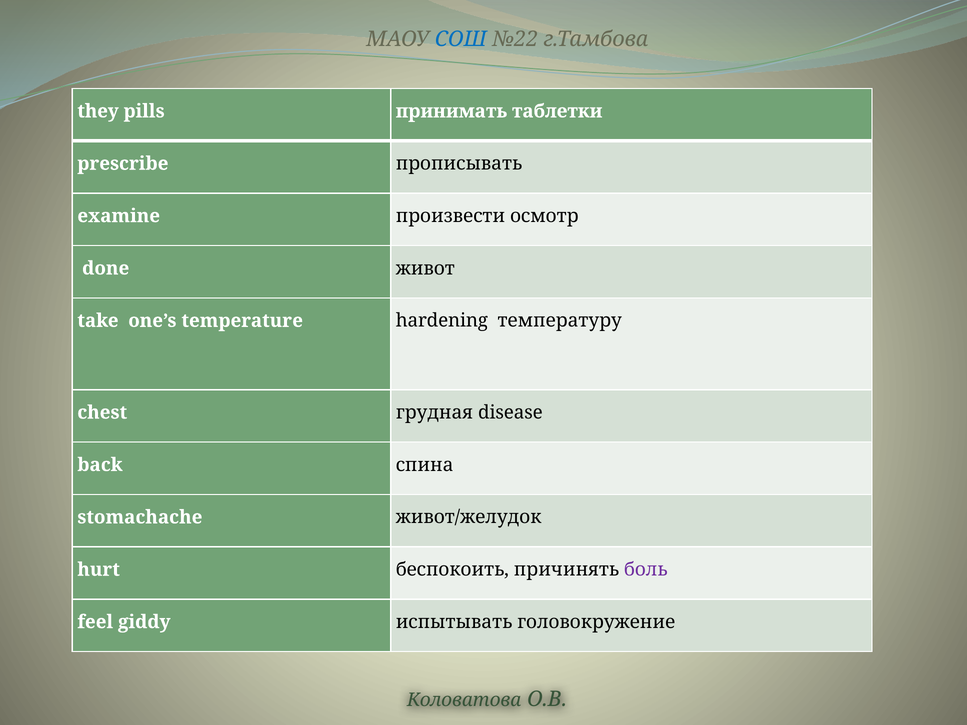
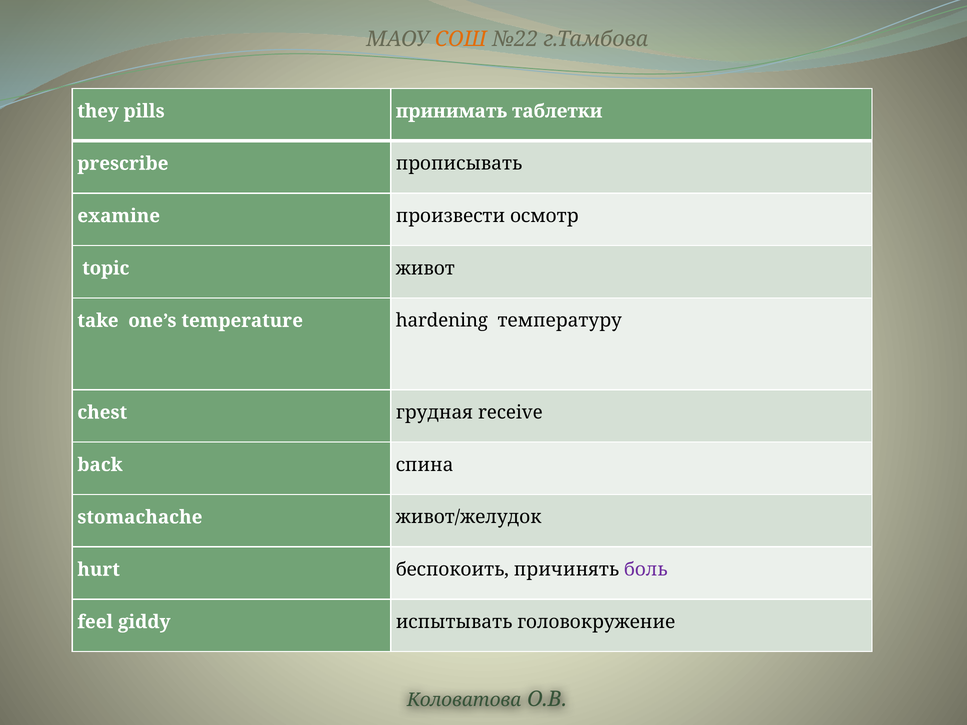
СОШ colour: blue -> orange (461, 39)
done: done -> topic (106, 268)
disease: disease -> receive (510, 413)
